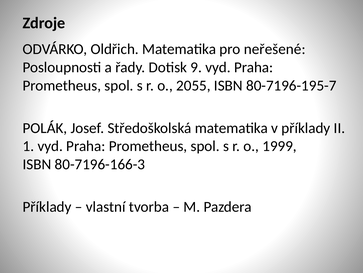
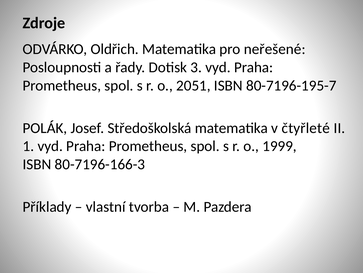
9: 9 -> 3 (196, 67)
2055: 2055 -> 2051 (193, 85)
v příklady: příklady -> čtyřleté (306, 128)
